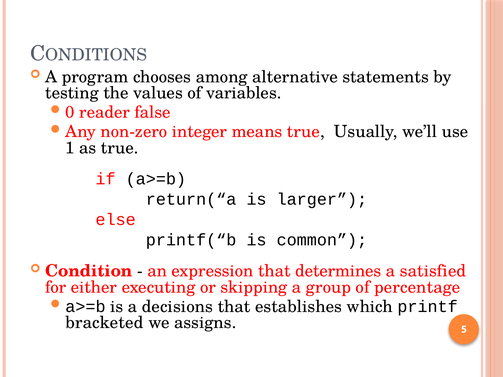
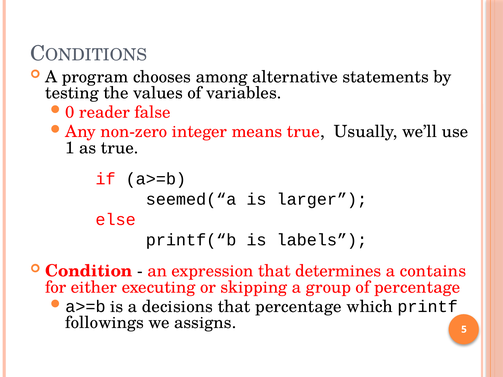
return(“a: return(“a -> seemed(“a (191, 199)
common: common -> labels (322, 240)
satisfied: satisfied -> contains (433, 271)
that establishes: establishes -> percentage (298, 307)
bracketed: bracketed -> followings (105, 323)
